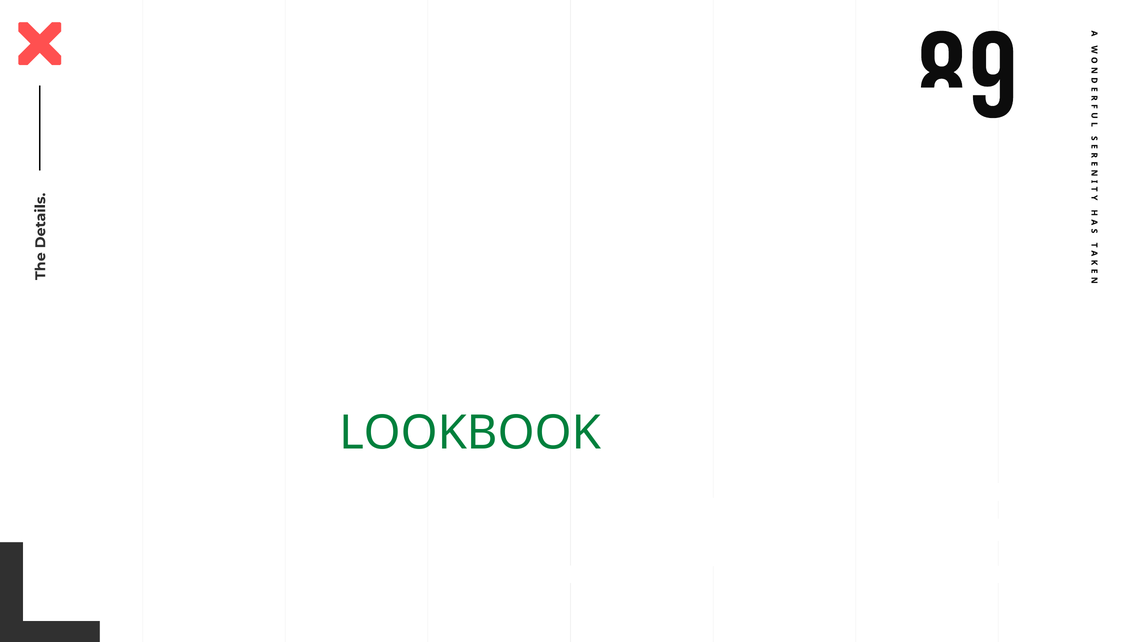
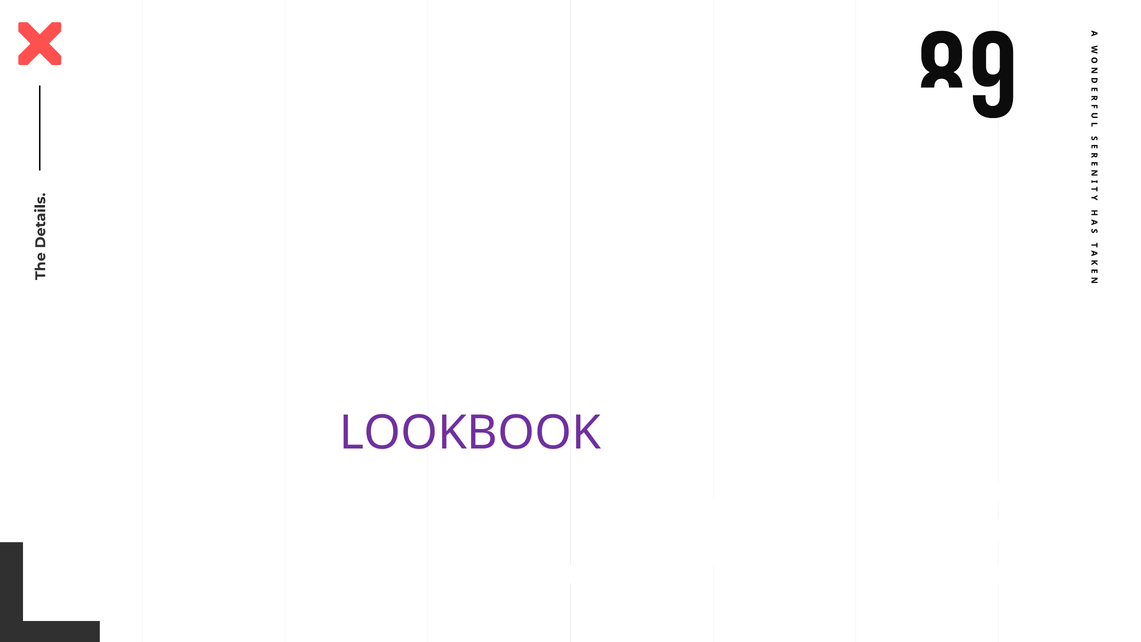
LOOKBOOK colour: green -> purple (470, 433)
